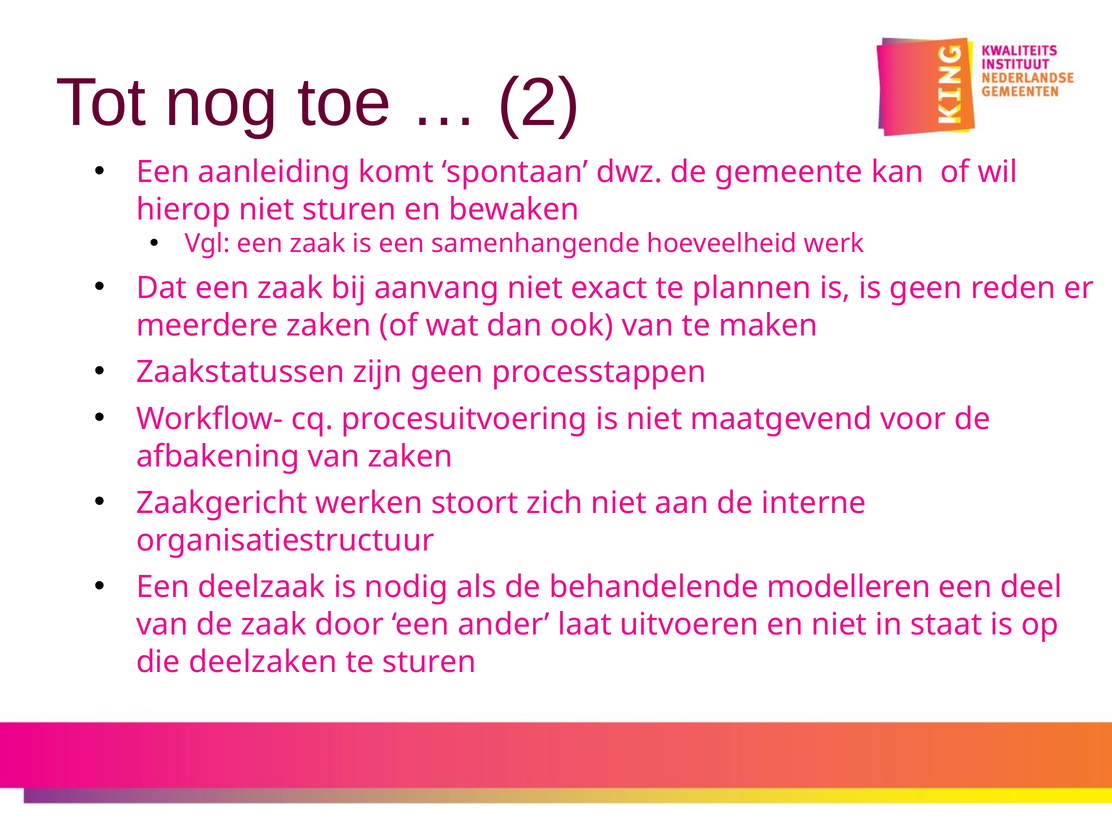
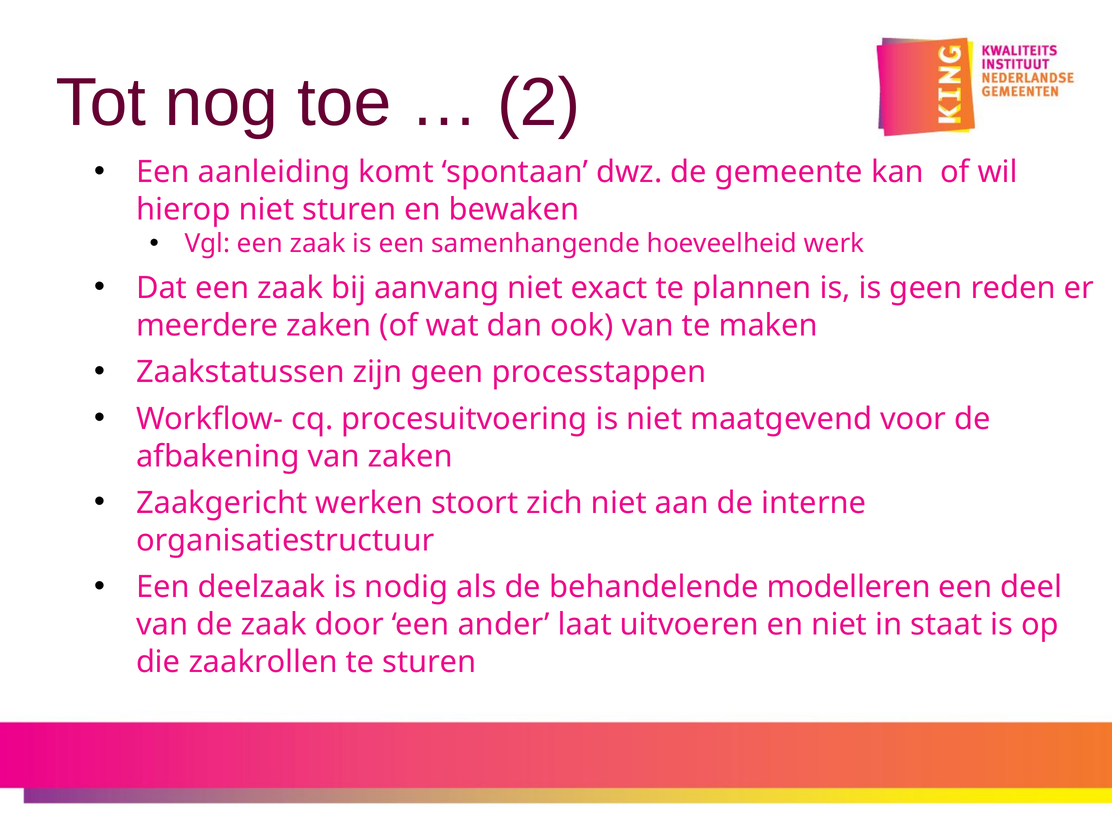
deelzaken: deelzaken -> zaakrollen (263, 662)
